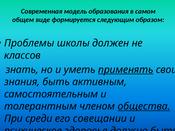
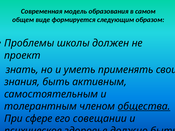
классов: классов -> проект (22, 56)
применять underline: present -> none (126, 70)
среди: среди -> сфере (39, 119)
